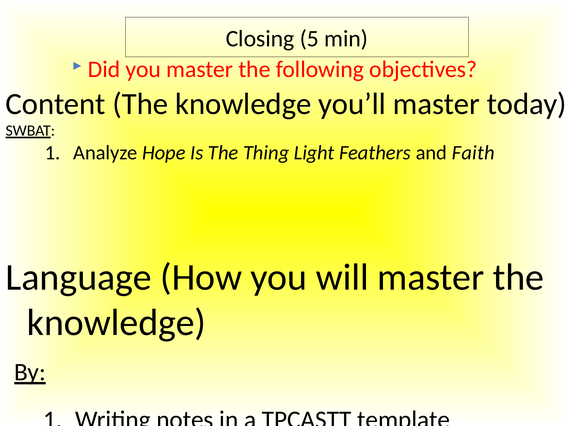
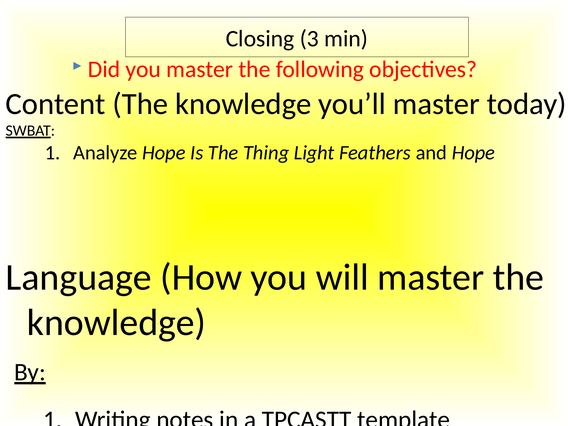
5: 5 -> 3 (309, 39)
and Faith: Faith -> Hope (473, 153)
